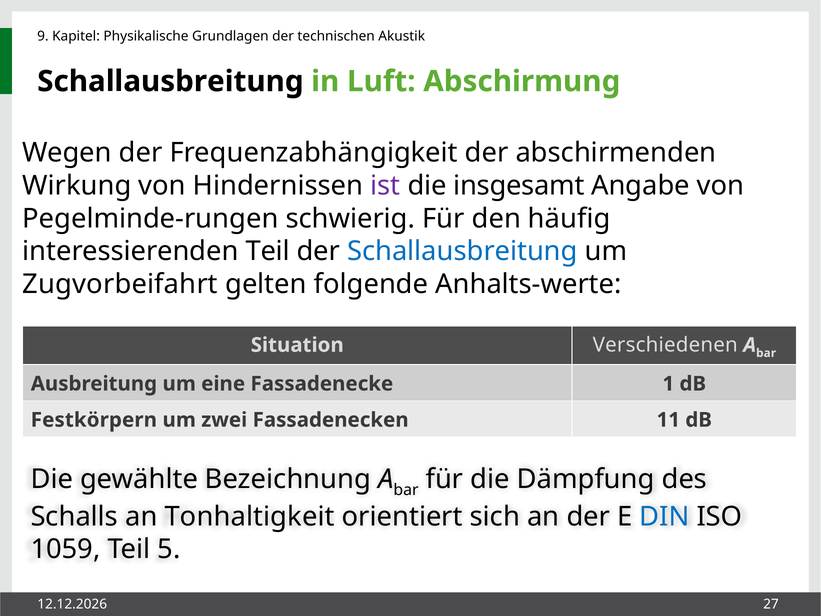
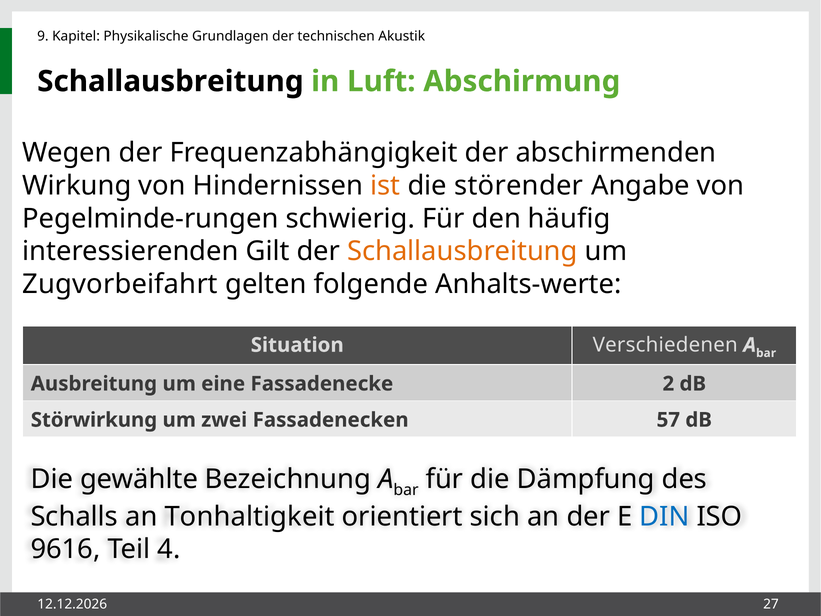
ist colour: purple -> orange (385, 186)
insgesamt: insgesamt -> störender (519, 186)
interessierenden Teil: Teil -> Gilt (268, 251)
Schallausbreitung colour: blue -> orange (462, 251)
1: 1 -> 2 (668, 384)
Festkörpern: Festkörpern -> Störwirkung (94, 420)
11: 11 -> 57 (668, 420)
1059: 1059 -> 9616 (65, 549)
5: 5 -> 4 (169, 549)
